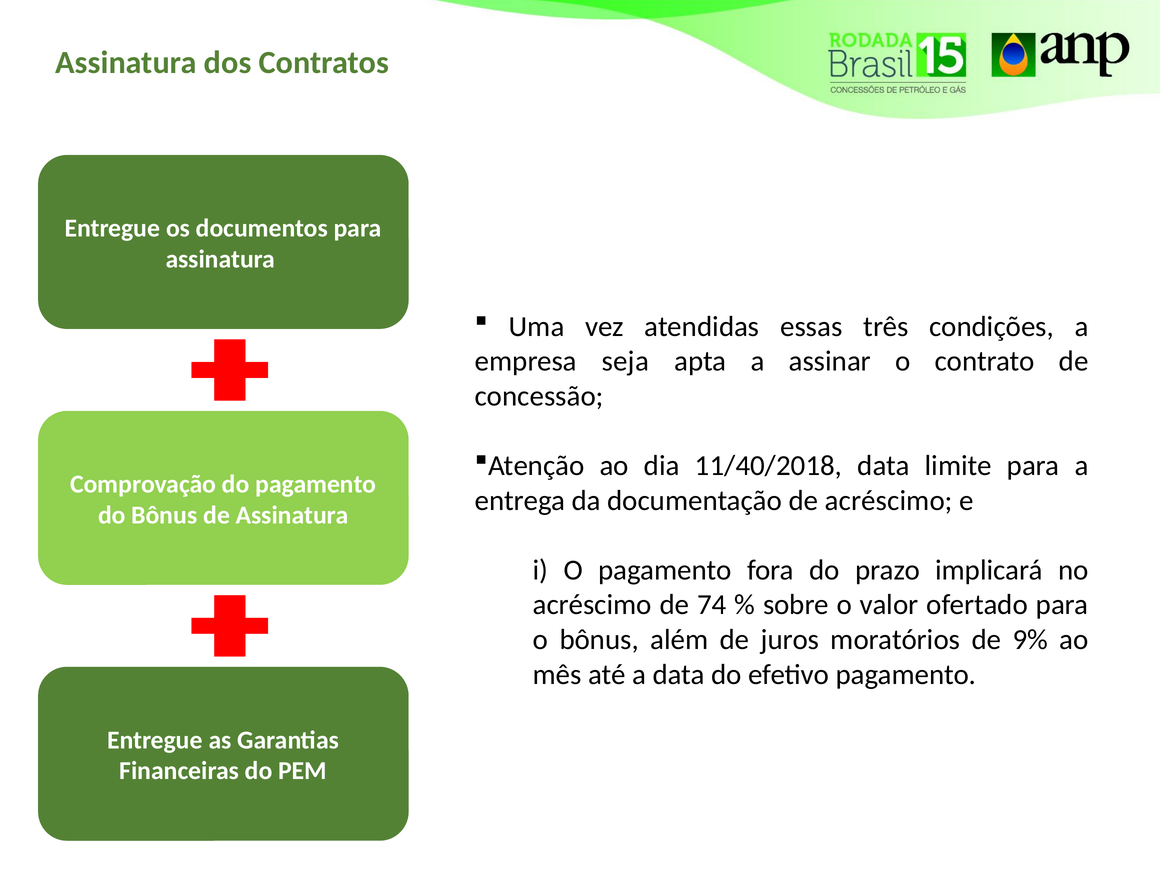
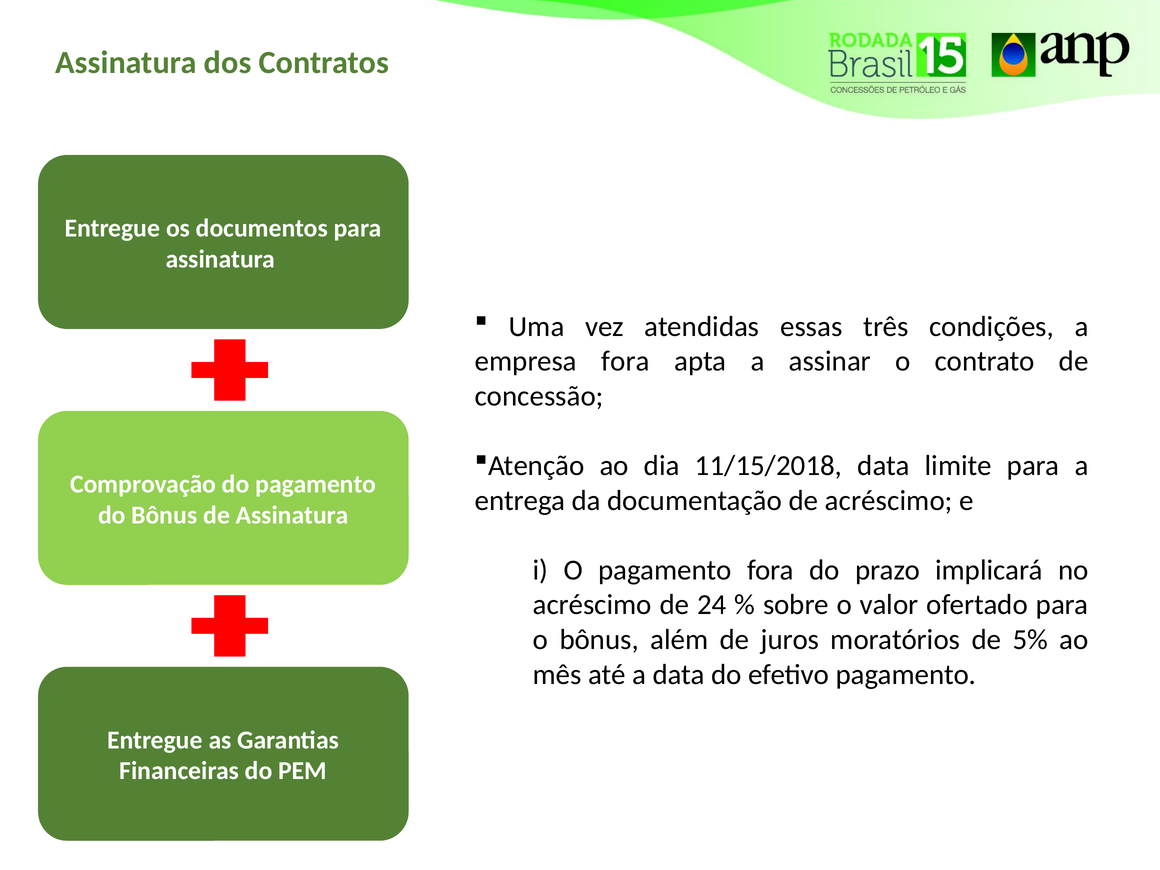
empresa seja: seja -> fora (625, 361)
11/40/2018: 11/40/2018 -> 11/15/2018 (769, 466)
74: 74 -> 24 (712, 605)
9%: 9% -> 5% (1030, 640)
